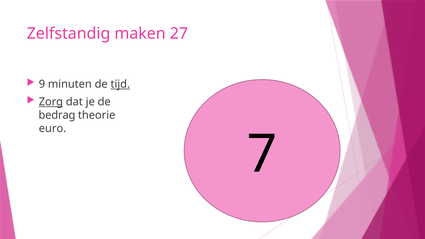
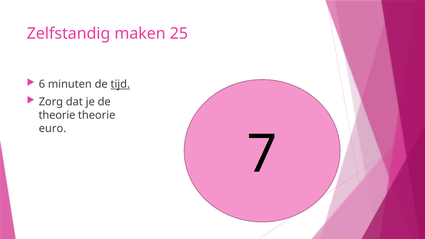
27: 27 -> 25 (179, 34)
9: 9 -> 6 (42, 84)
Zorg underline: present -> none (51, 102)
bedrag: bedrag -> theorie (57, 115)
